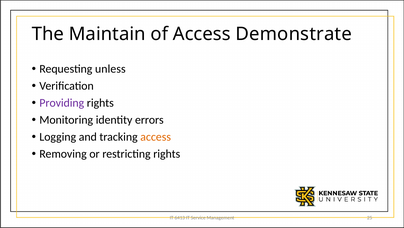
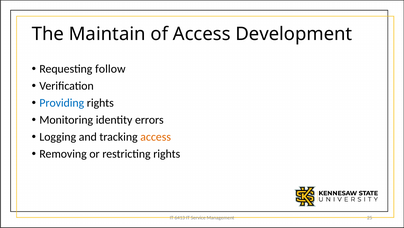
Demonstrate: Demonstrate -> Development (294, 34)
unless: unless -> follow (110, 69)
Providing colour: purple -> blue (62, 103)
